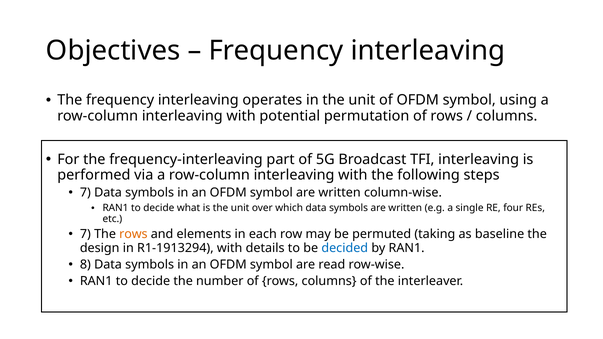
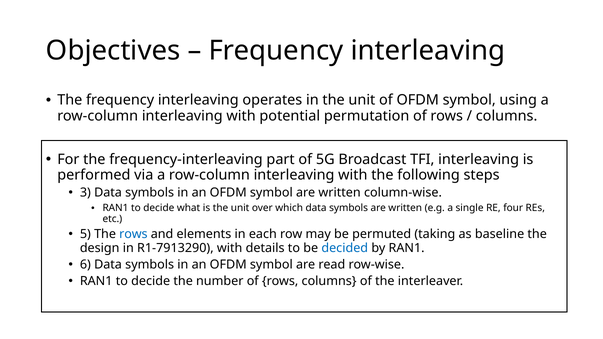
7: 7 -> 3 (85, 193)
7: 7 -> 5 (85, 234)
rows colour: orange -> blue (133, 234)
R1-1913294: R1-1913294 -> R1-7913290 (175, 248)
8: 8 -> 6 (85, 265)
